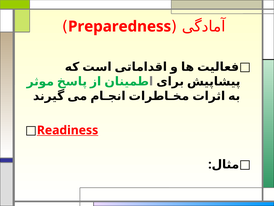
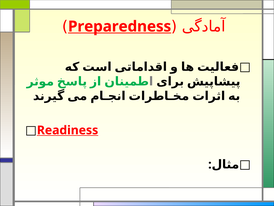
Preparedness underline: none -> present (120, 26)
